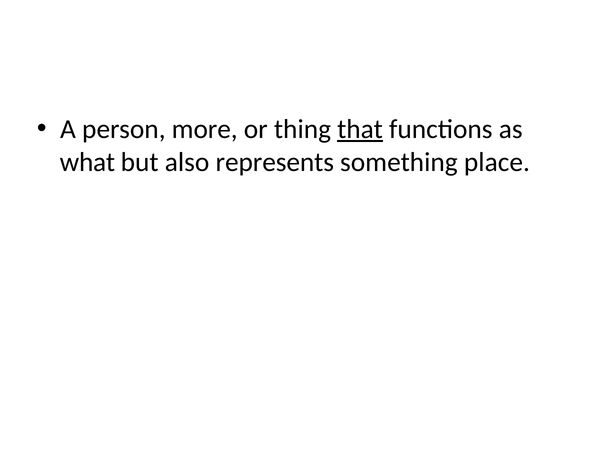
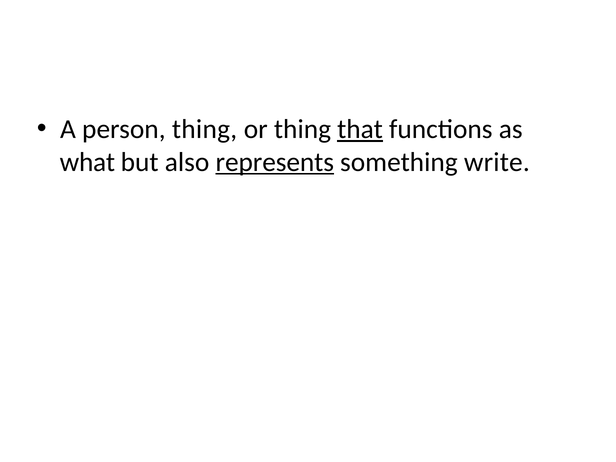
person more: more -> thing (205, 129)
represents underline: none -> present (275, 162)
place: place -> write (497, 162)
